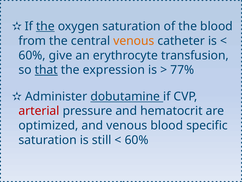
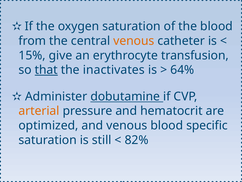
the underline: present -> none (45, 26)
60%: 60% -> 15% (32, 55)
expression: expression -> inactivates (114, 70)
77%: 77% -> 64% (182, 70)
arterial colour: red -> orange (39, 111)
60%: 60% -> 82% (137, 140)
